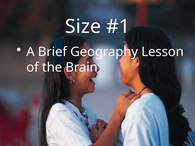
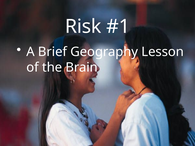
Size: Size -> Risk (83, 27)
